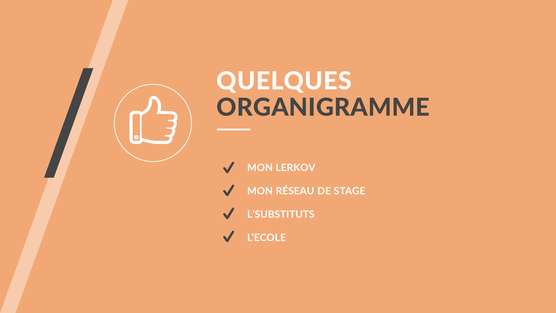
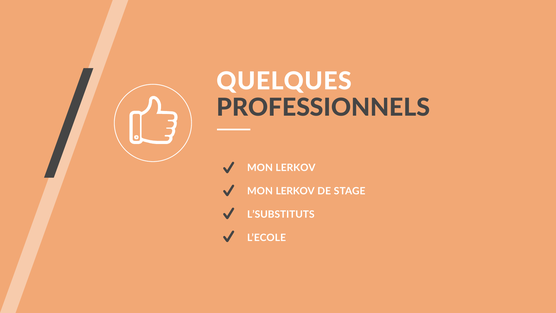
ORGANIGRAMME: ORGANIGRAMME -> PROFESSIONNELS (323, 107)
RÉSEAU: RÉSEAU -> LERKOV (295, 191)
